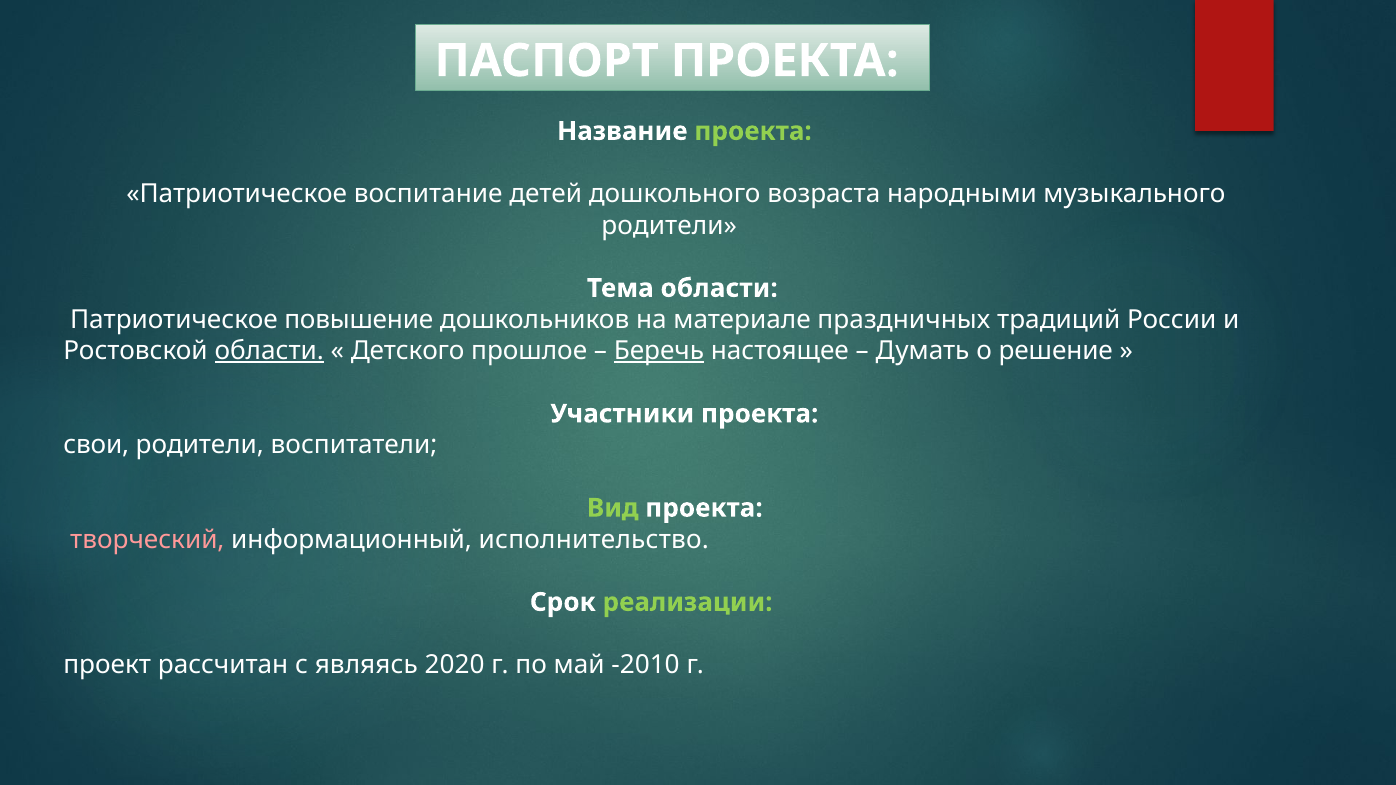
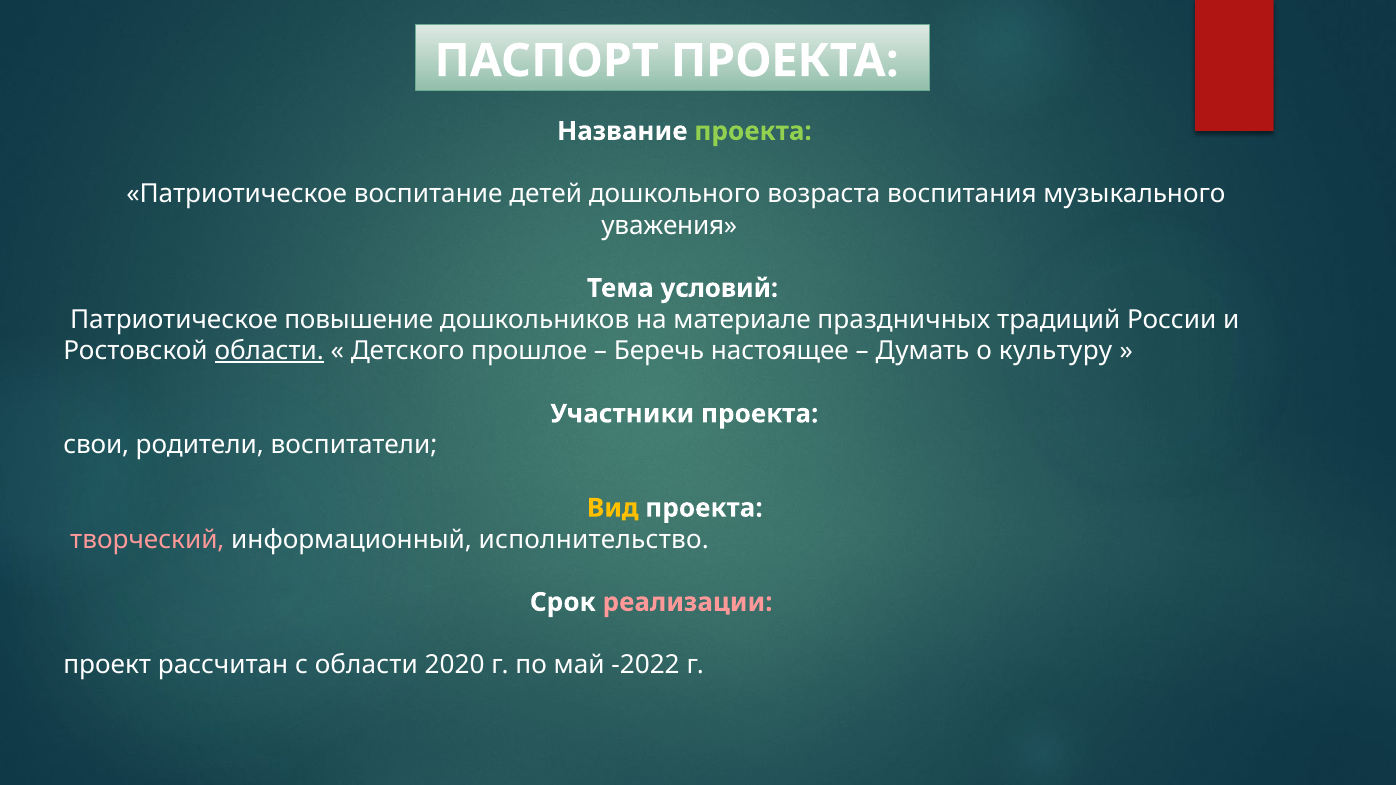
народными: народными -> воспитания (962, 194)
родители: родители -> уважения (669, 225)
Тема области: области -> условий (719, 288)
Беречь underline: present -> none (659, 351)
решение: решение -> культуру (1056, 351)
Вид colour: light green -> yellow (613, 508)
реализации colour: light green -> pink (687, 602)
с являясь: являясь -> области (366, 665)
-2010: -2010 -> -2022 (646, 665)
